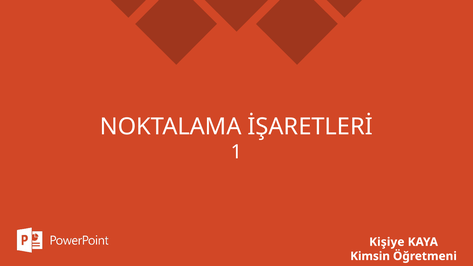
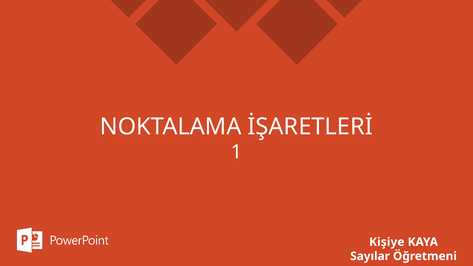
Kimsin: Kimsin -> Sayılar (370, 256)
